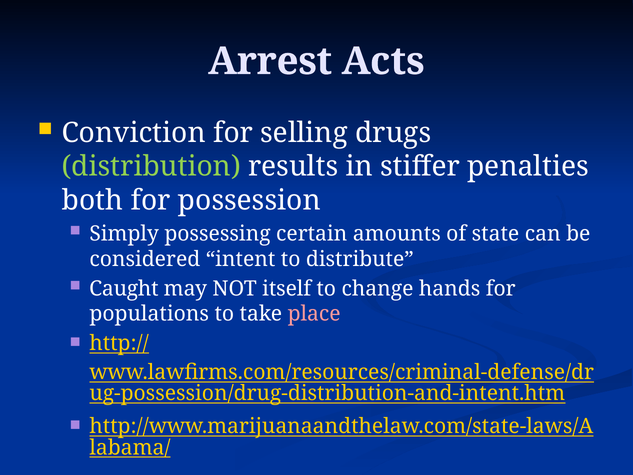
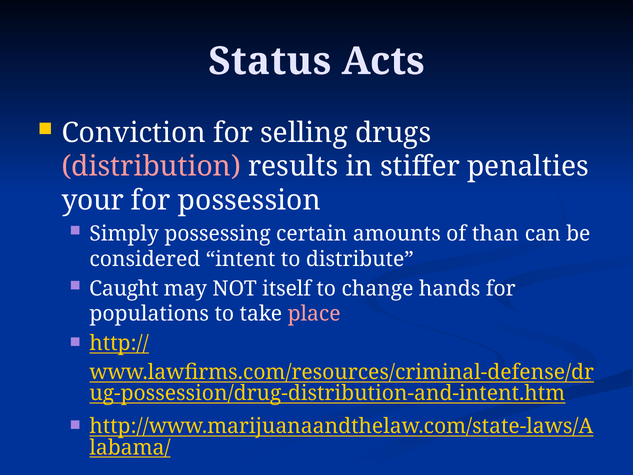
Arrest: Arrest -> Status (270, 61)
distribution colour: light green -> pink (151, 167)
both: both -> your (93, 200)
state: state -> than (495, 234)
